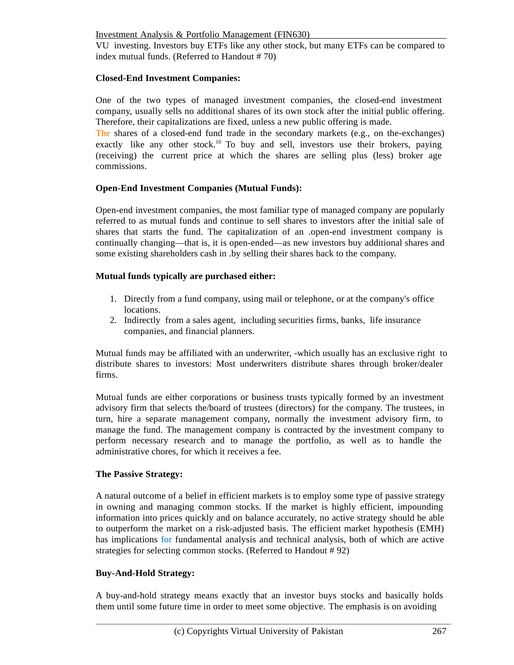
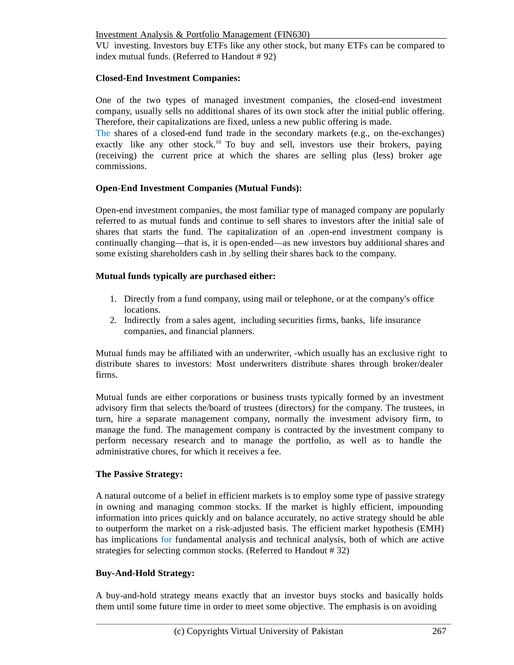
70: 70 -> 92 (270, 56)
The colour: orange -> blue (103, 133)
92: 92 -> 32 (343, 550)
